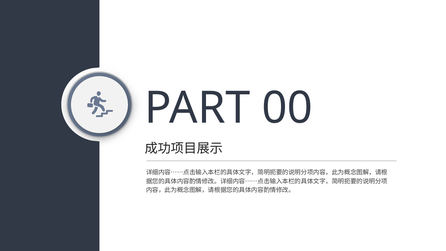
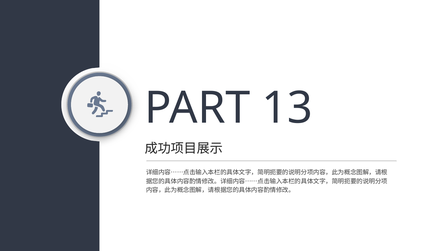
00: 00 -> 13 (287, 108)
